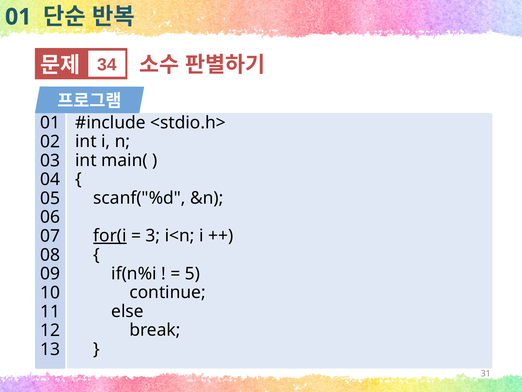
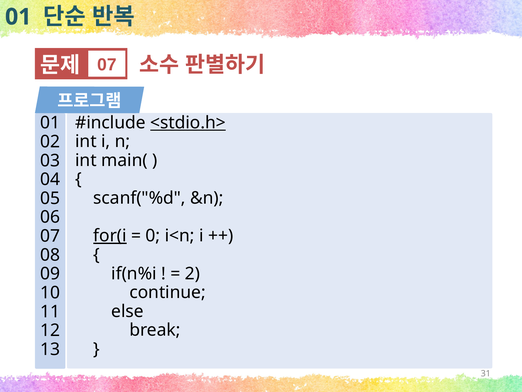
34: 34 -> 07 (107, 65)
<stdio.h> underline: none -> present (188, 122)
3: 3 -> 0 (153, 236)
5: 5 -> 2 (192, 273)
